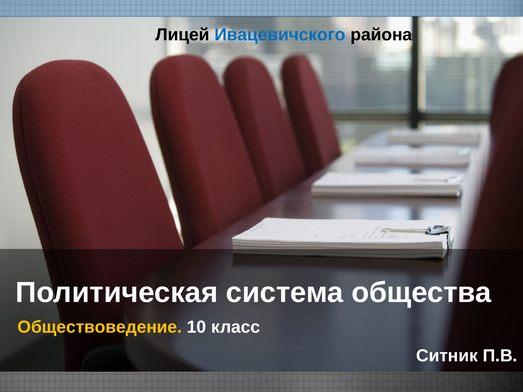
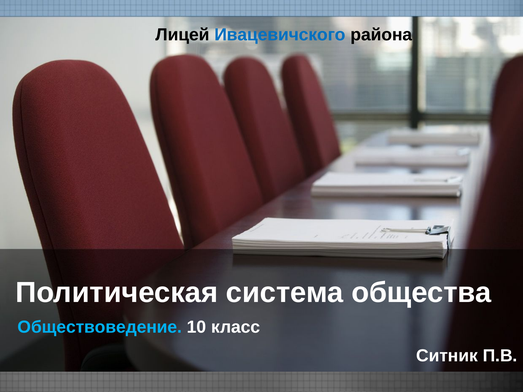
Обществоведение colour: yellow -> light blue (100, 327)
